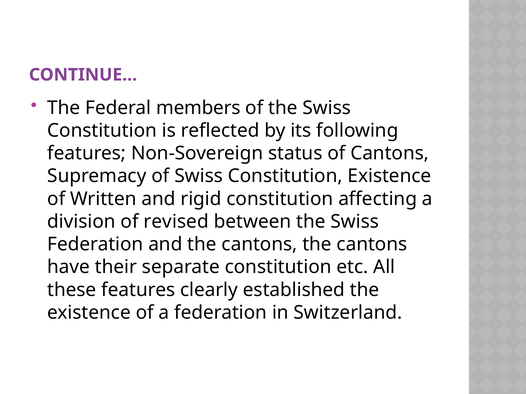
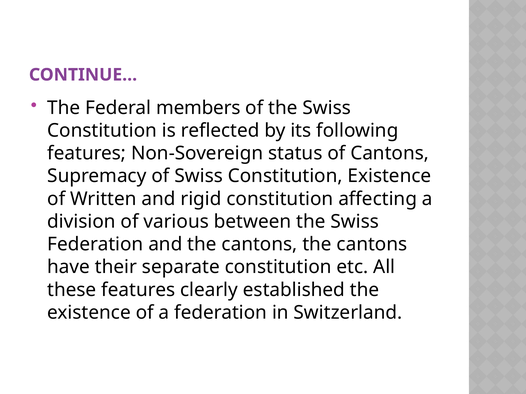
revised: revised -> various (176, 222)
